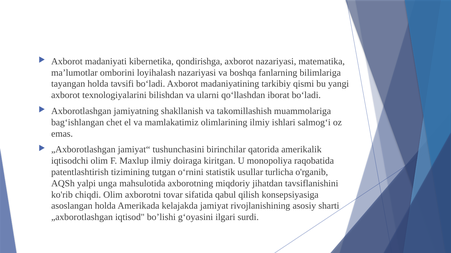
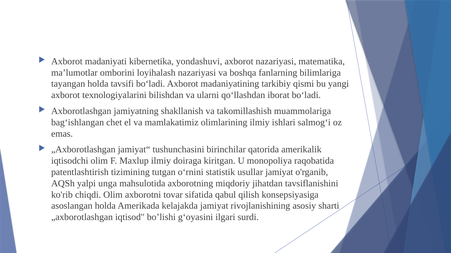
qondirishga: qondirishga -> yondashuvi (199, 62)
usullar turlicha: turlicha -> jamiyat (279, 173)
